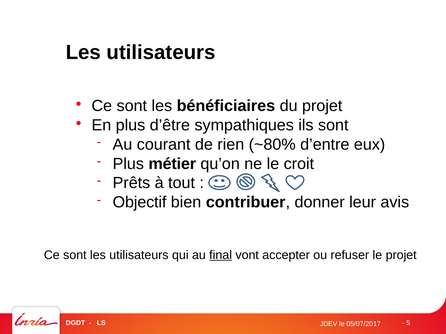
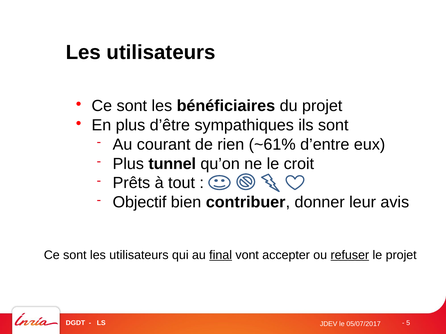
~80%: ~80% -> ~61% (272, 145)
métier: métier -> tunnel (172, 164)
refuser underline: none -> present (350, 255)
